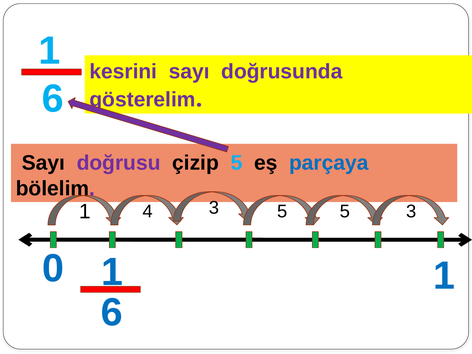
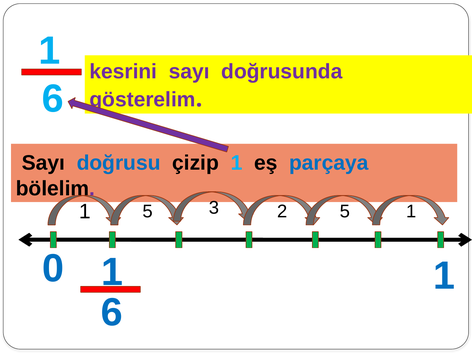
doğrusu colour: purple -> blue (119, 163)
çizip 5: 5 -> 1 (237, 163)
1 4: 4 -> 5 (148, 211)
3 5: 5 -> 2 (282, 211)
5 3: 3 -> 1 (411, 211)
